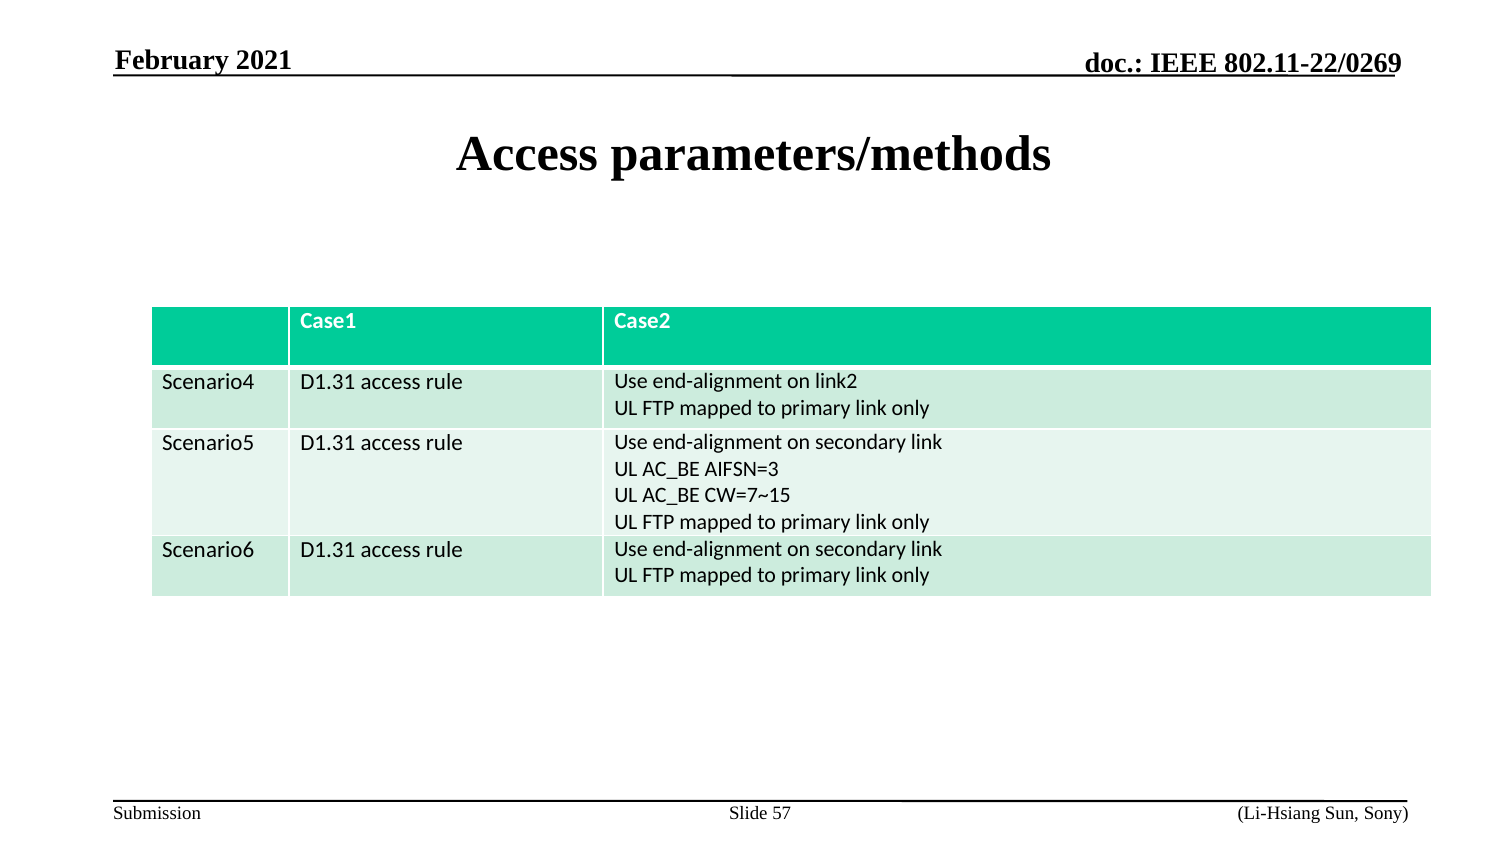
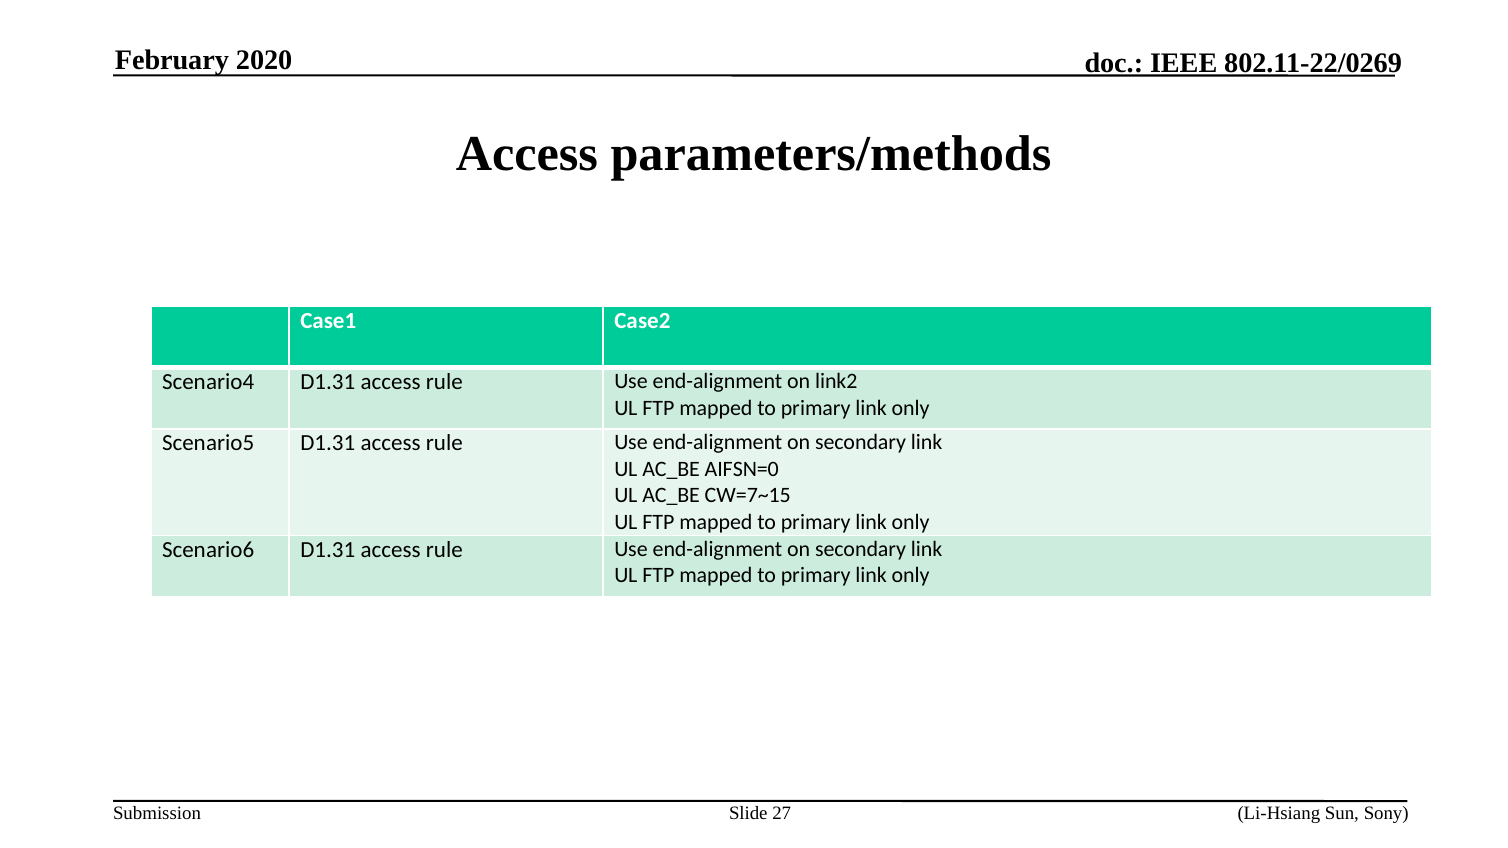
2021: 2021 -> 2020 (264, 60)
AIFSN=3: AIFSN=3 -> AIFSN=0 (742, 469)
57: 57 -> 27 (782, 814)
